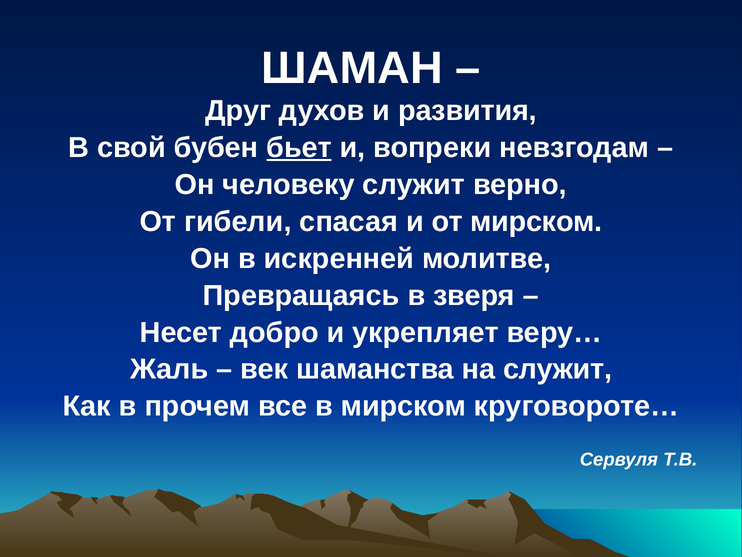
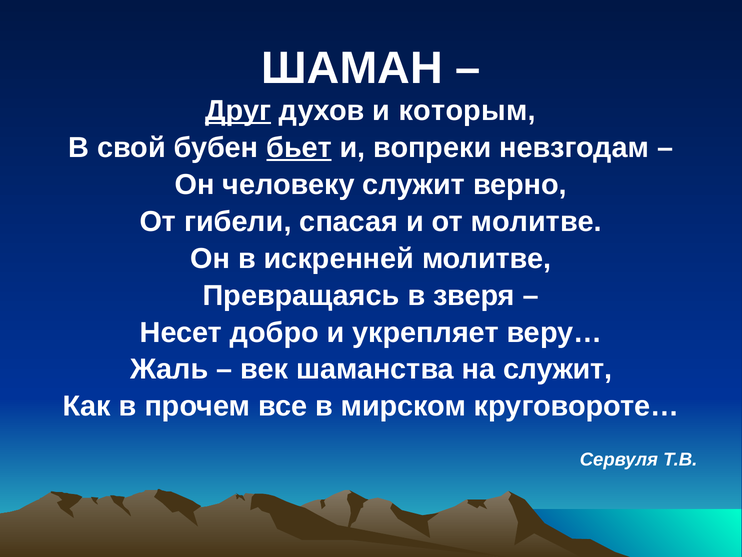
Друг underline: none -> present (238, 110)
развития: развития -> которым (467, 110)
от мирском: мирском -> молитве (536, 221)
